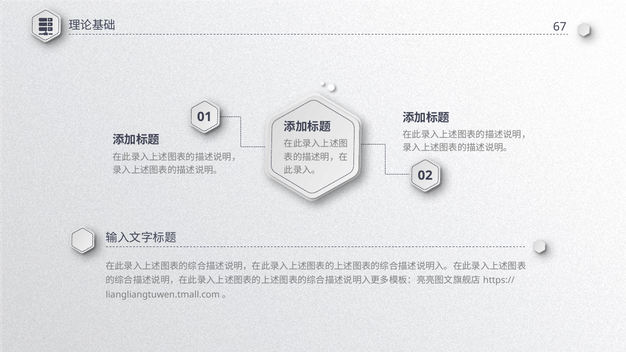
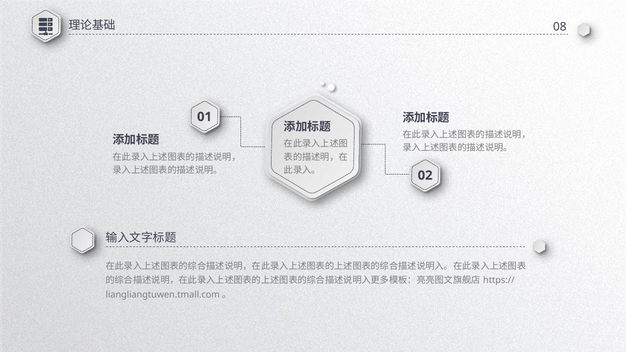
67: 67 -> 08 (560, 27)
